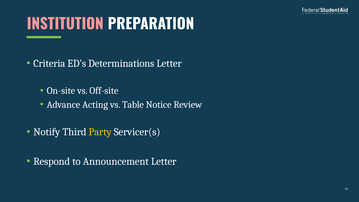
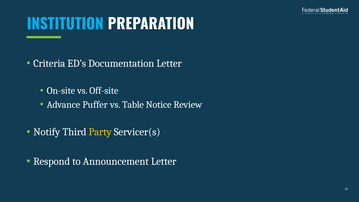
INSTITUTION colour: pink -> light blue (65, 24)
Determinations: Determinations -> Documentation (121, 63)
Acting: Acting -> Puffer (95, 105)
